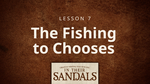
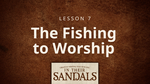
Chooses: Chooses -> Worship (84, 49)
